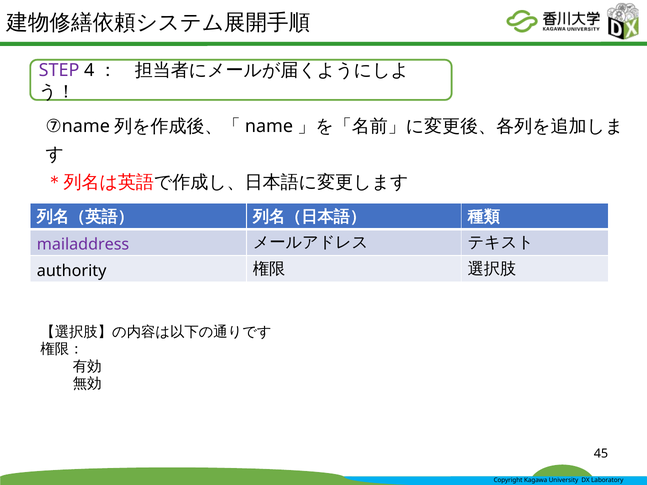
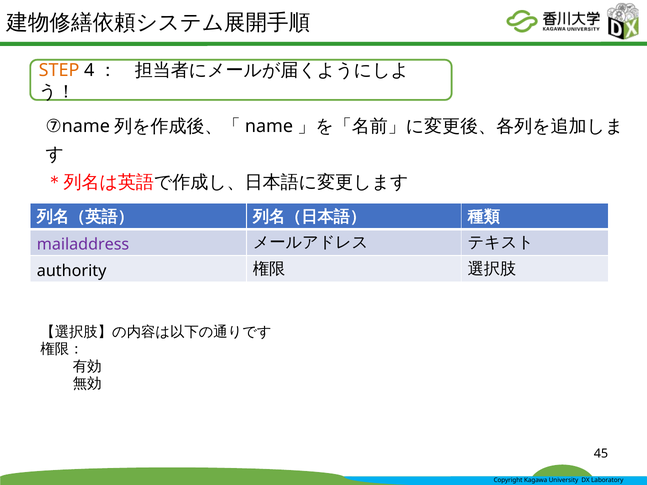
STEP colour: purple -> orange (59, 70)
